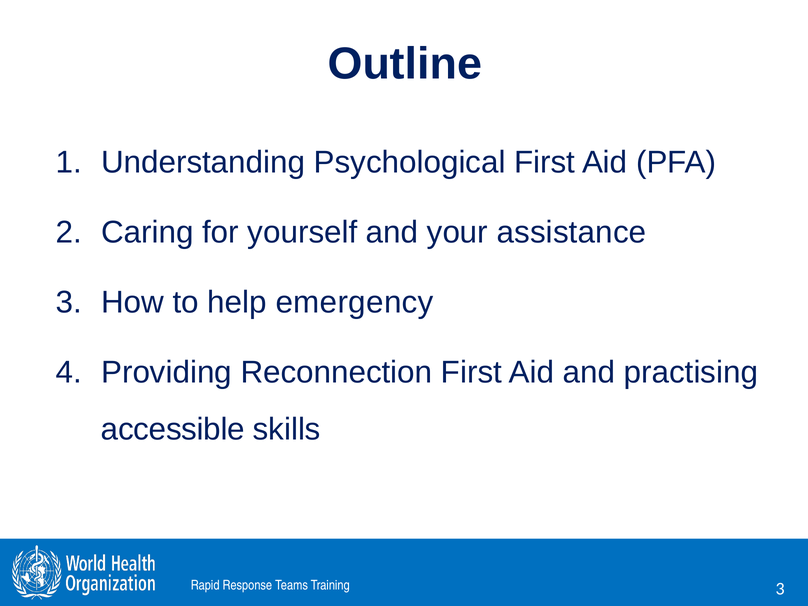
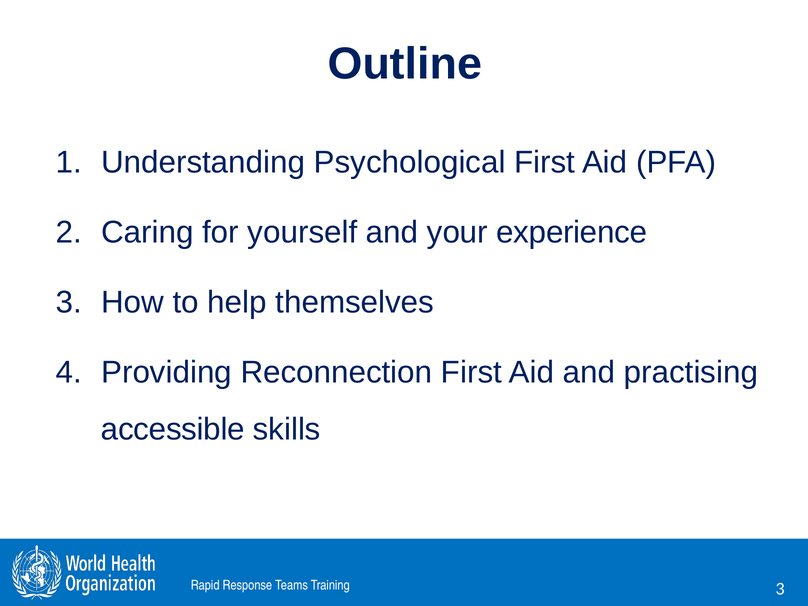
assistance: assistance -> experience (572, 232)
emergency: emergency -> themselves (355, 303)
